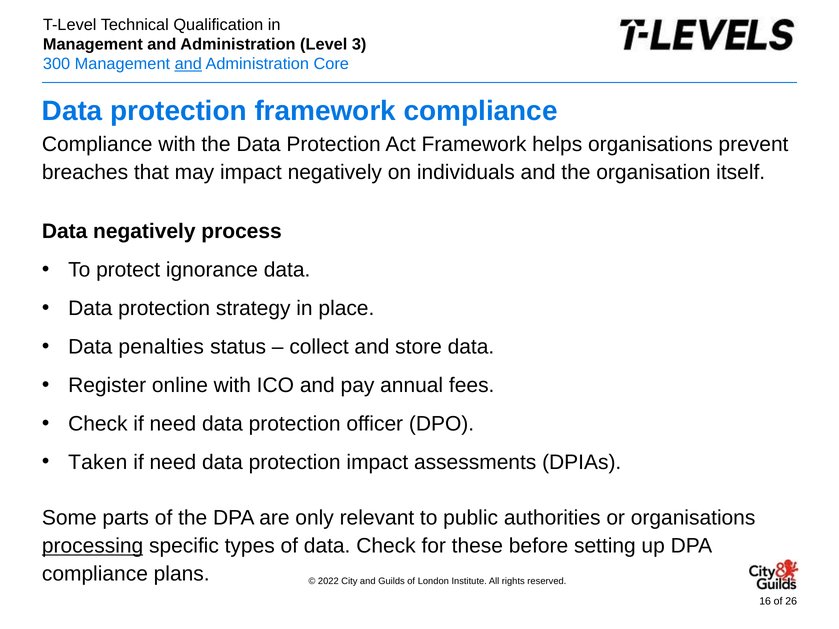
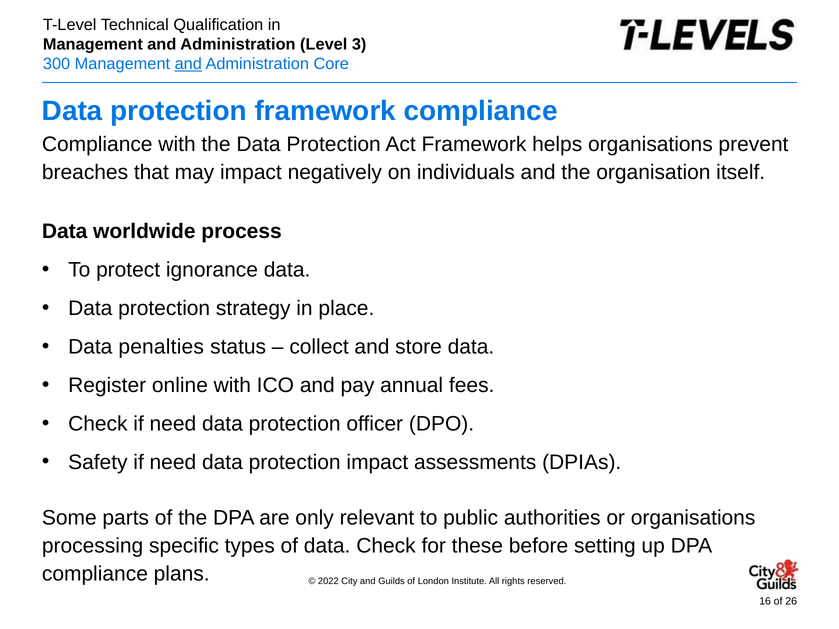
Data negatively: negatively -> worldwide (144, 232)
Taken: Taken -> Safety (98, 462)
processing underline: present -> none (93, 546)
